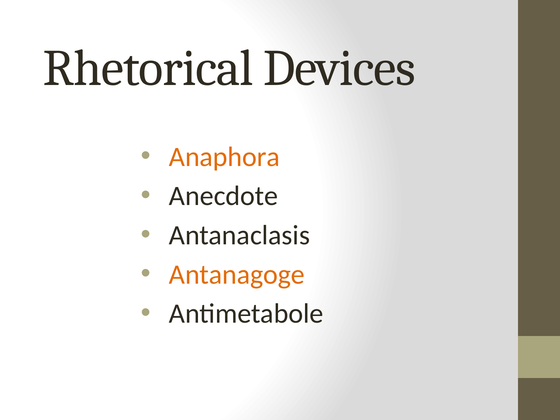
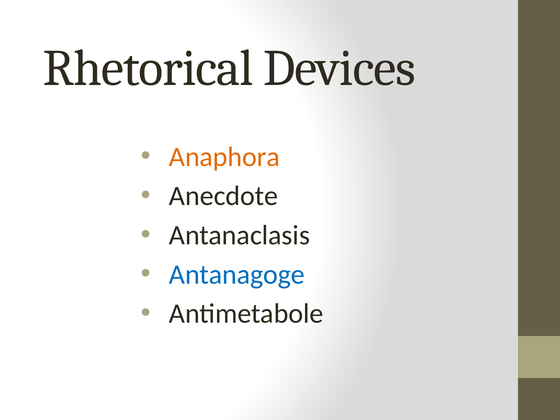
Antanagoge colour: orange -> blue (237, 274)
